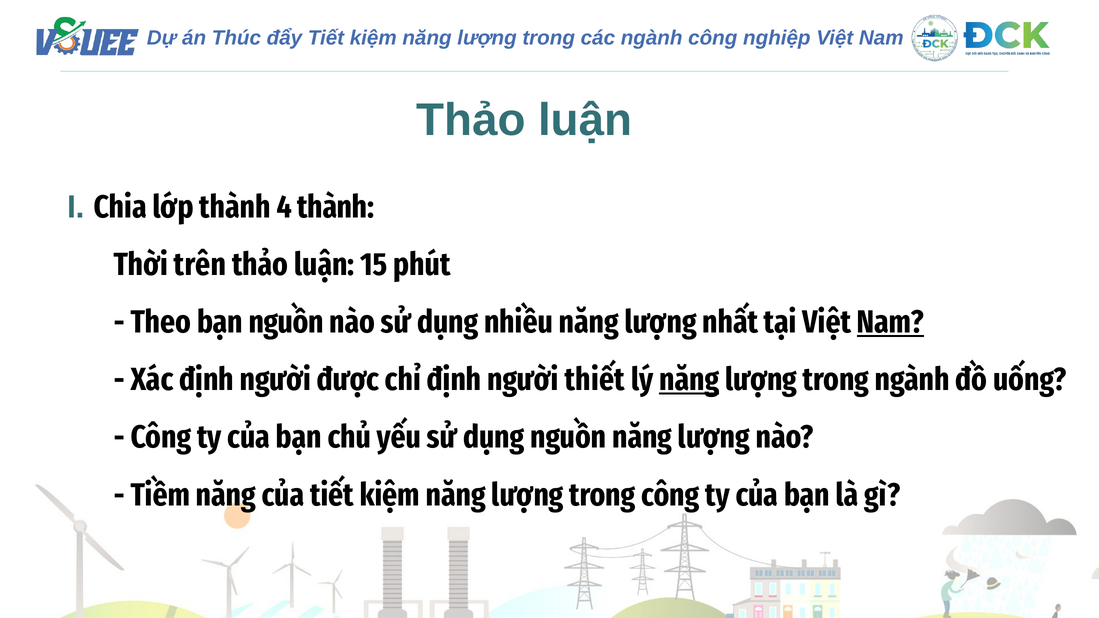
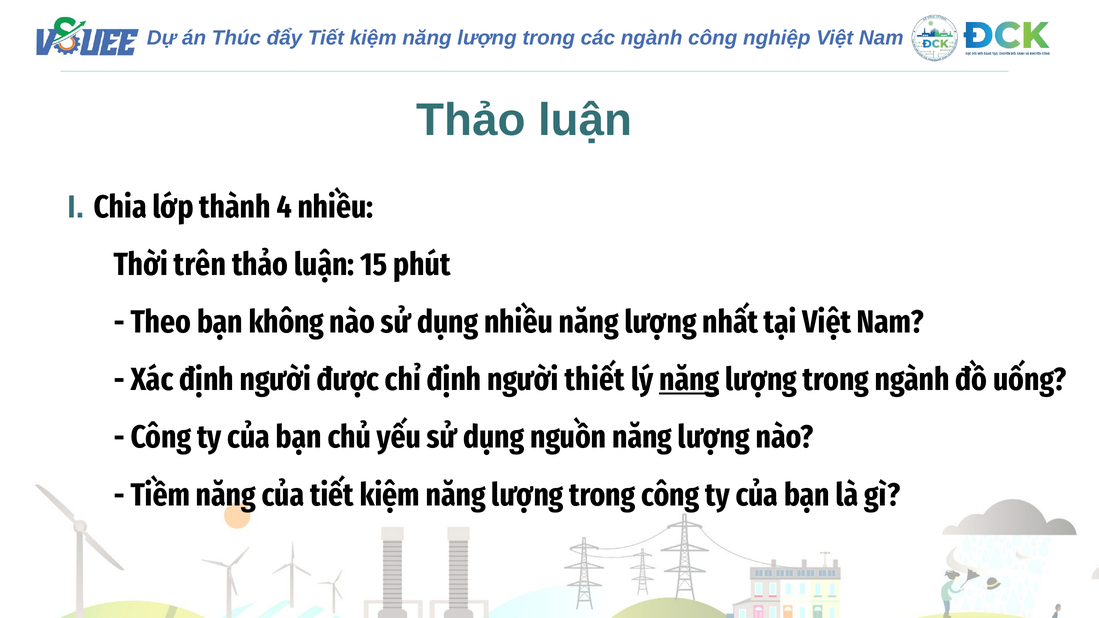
4 thành: thành -> nhiều (336, 207)
bạn nguồn: nguồn -> không (286, 322)
Nam underline: present -> none (890, 322)
